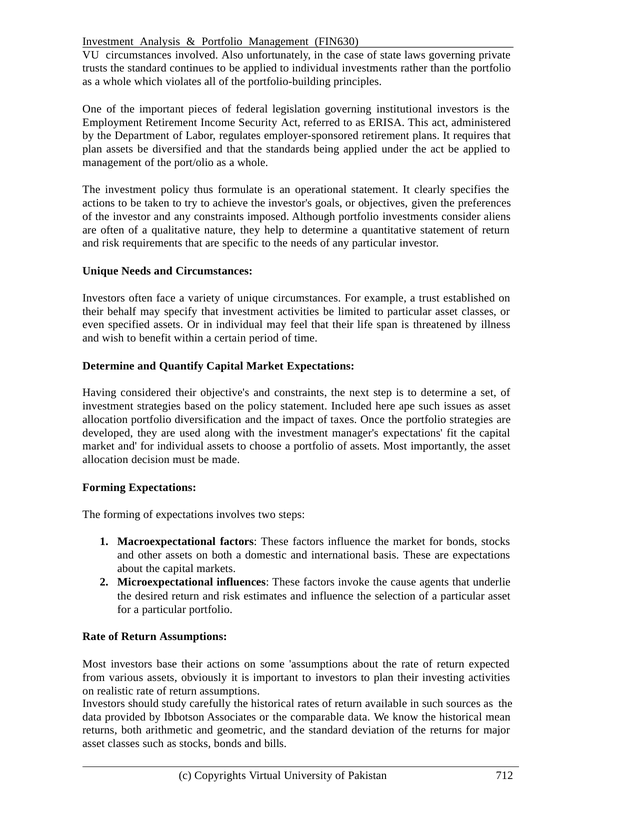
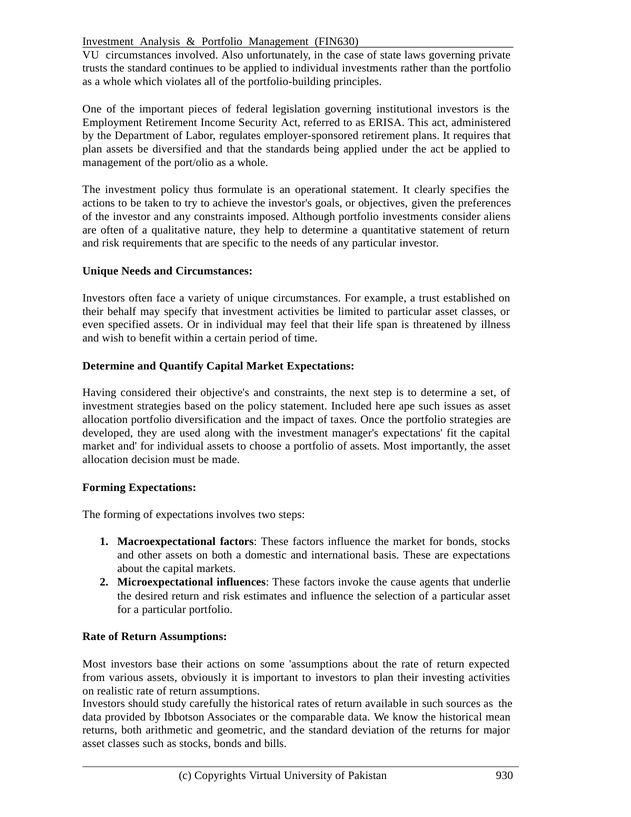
712: 712 -> 930 (505, 775)
